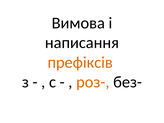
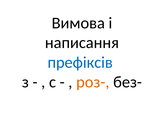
префіксів colour: orange -> blue (80, 62)
